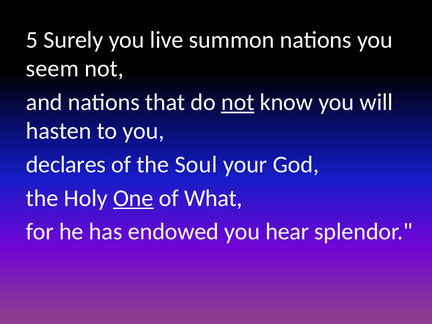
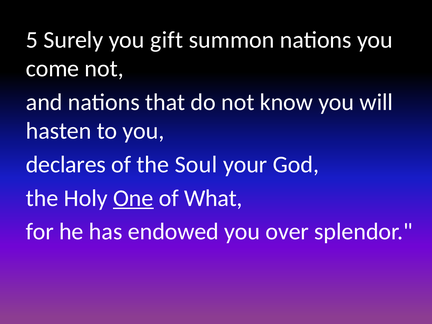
live: live -> gift (167, 40)
seem: seem -> come (53, 69)
not underline: present -> none (238, 102)
hear: hear -> over (287, 232)
